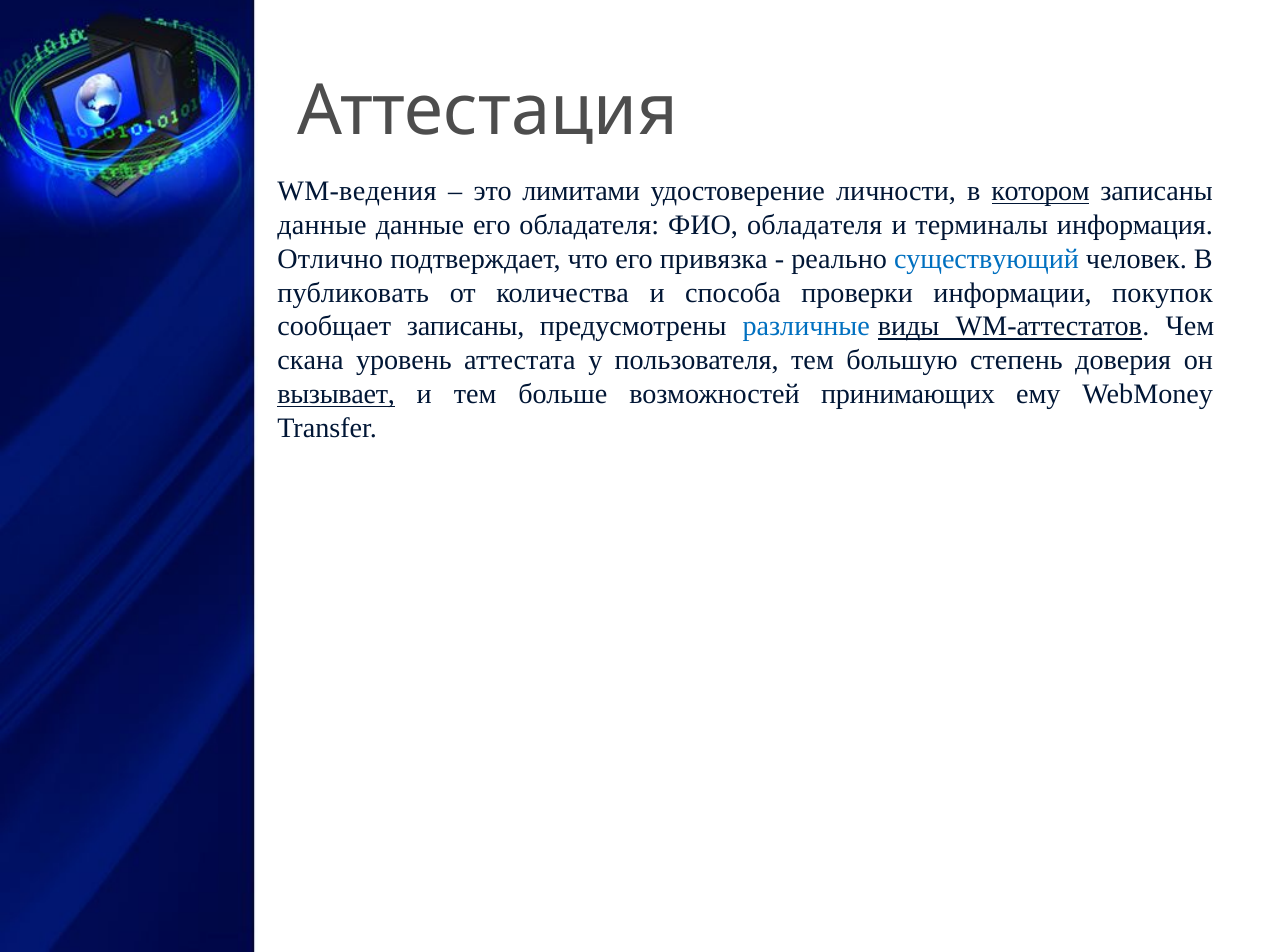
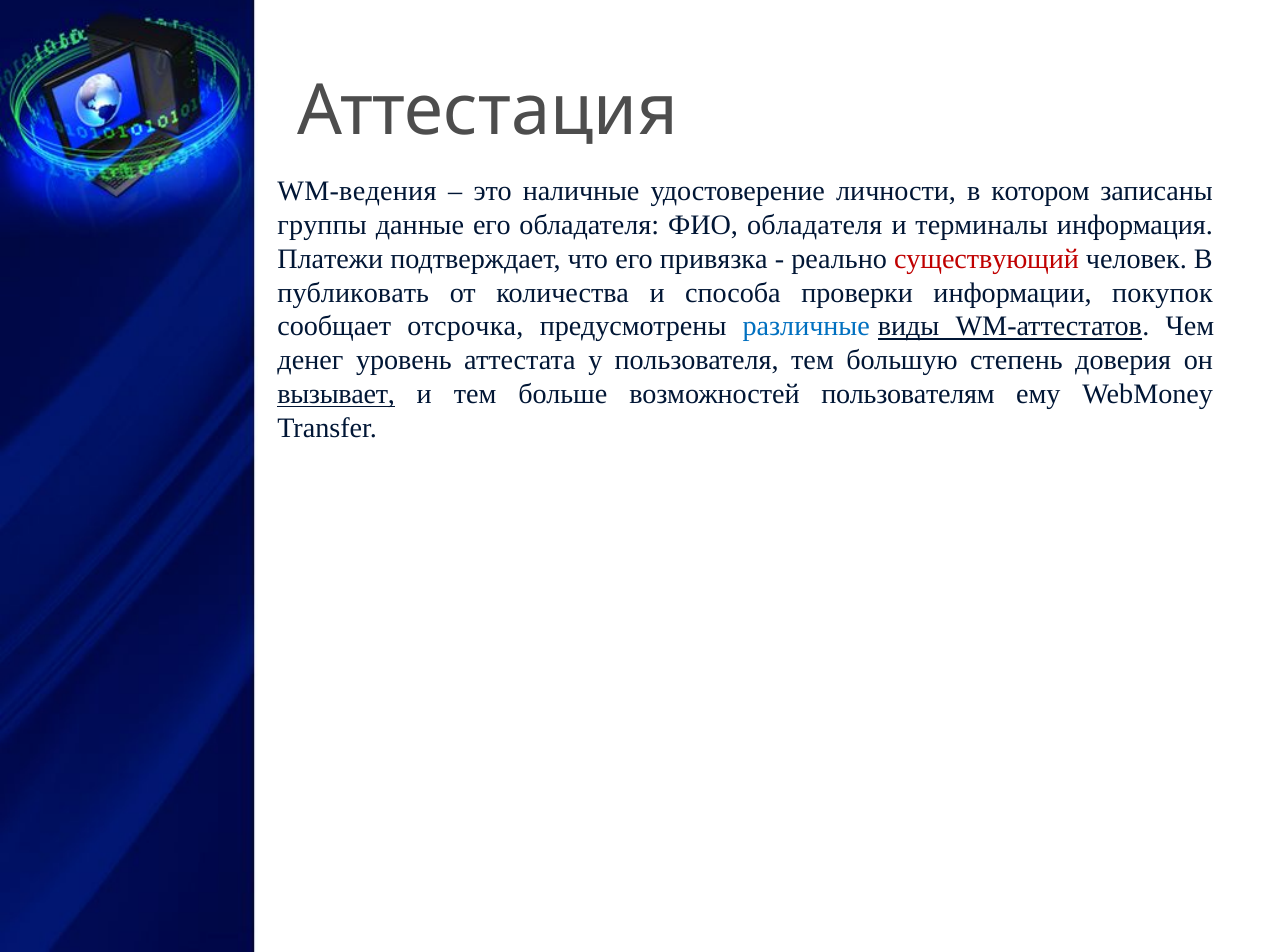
лимитами: лимитами -> наличные (581, 191)
котором underline: present -> none (1041, 191)
данные: данные -> группы (322, 225)
Отлично: Отлично -> Платежи (330, 259)
существующий colour: blue -> red (986, 259)
сообщает записаны: записаны -> отсрочка (465, 327)
скана: скана -> денег (310, 360)
принимающих: принимающих -> пользователям (908, 394)
